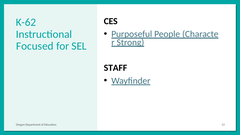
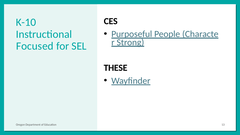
K-62: K-62 -> K-10 (26, 22)
STAFF: STAFF -> THESE (116, 68)
